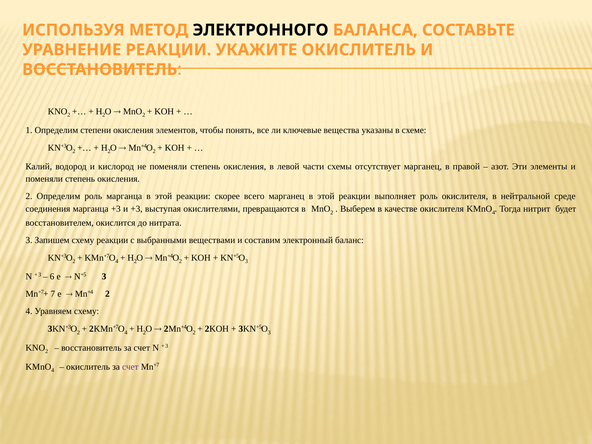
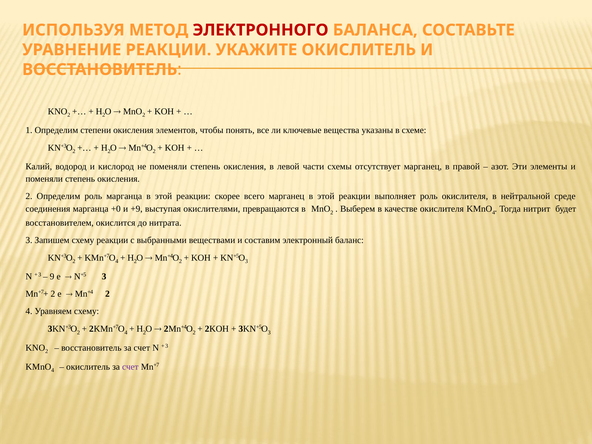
ЭЛЕКТРОННОГО colour: black -> red (261, 30)
марганца +3: +3 -> +0 (116, 209)
и +3: +3 -> +9 (137, 209)
6: 6 -> 9 (52, 276)
Mn+7+ 7: 7 -> 2 (53, 294)
